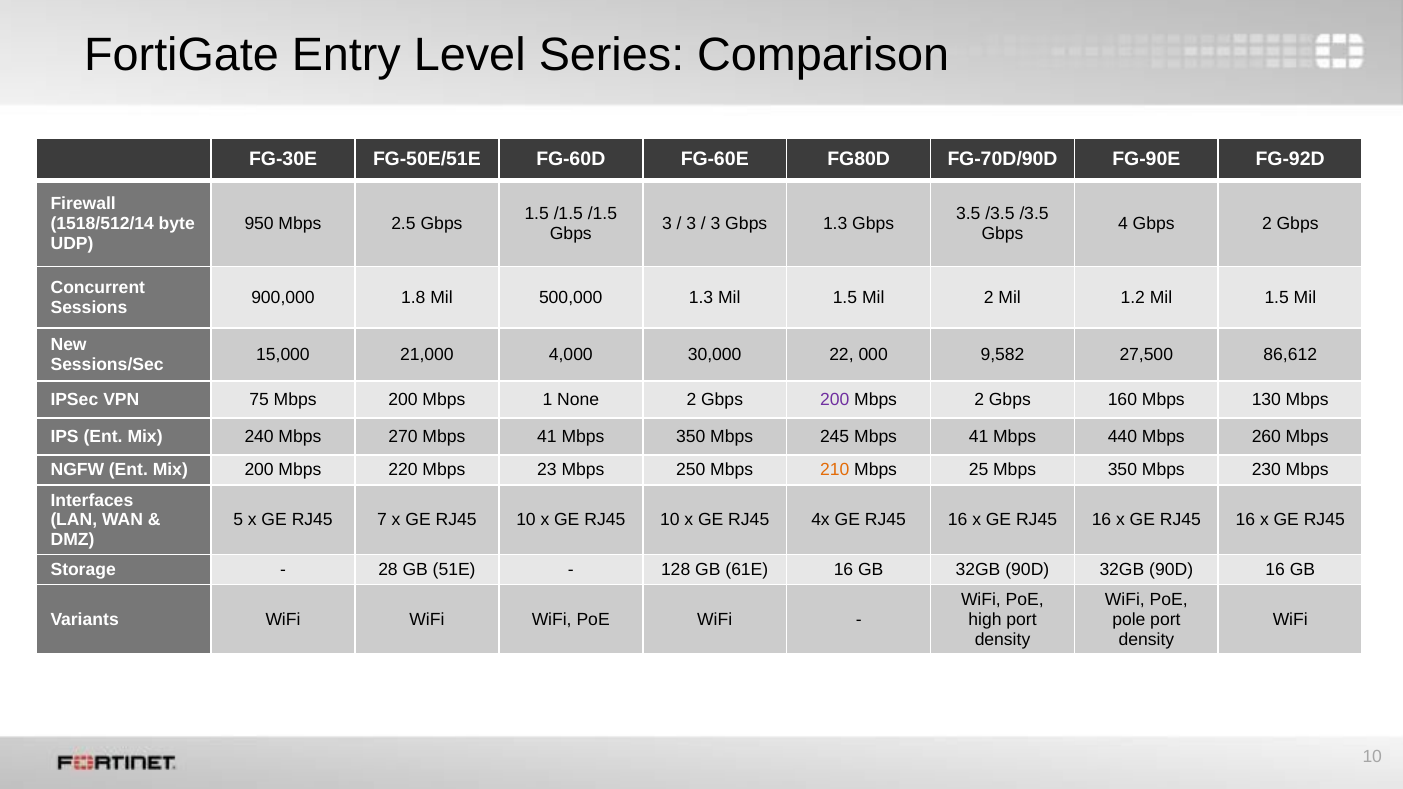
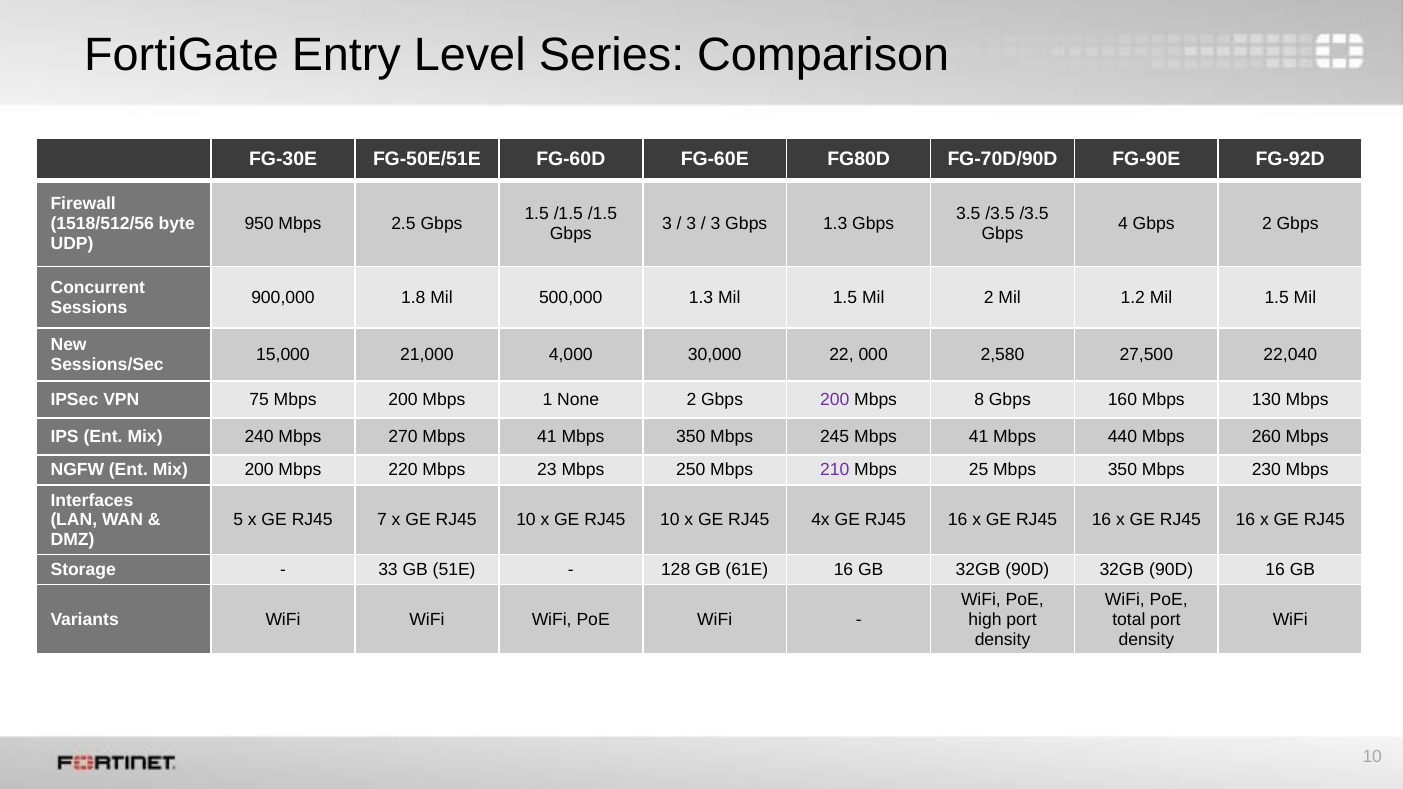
1518/512/14: 1518/512/14 -> 1518/512/56 (102, 224)
9,582: 9,582 -> 2,580 (1002, 355)
86,612: 86,612 -> 22,040 (1290, 355)
Mbps 2: 2 -> 8 (979, 400)
210 colour: orange -> purple (835, 470)
28: 28 -> 33 (388, 570)
pole: pole -> total (1129, 620)
